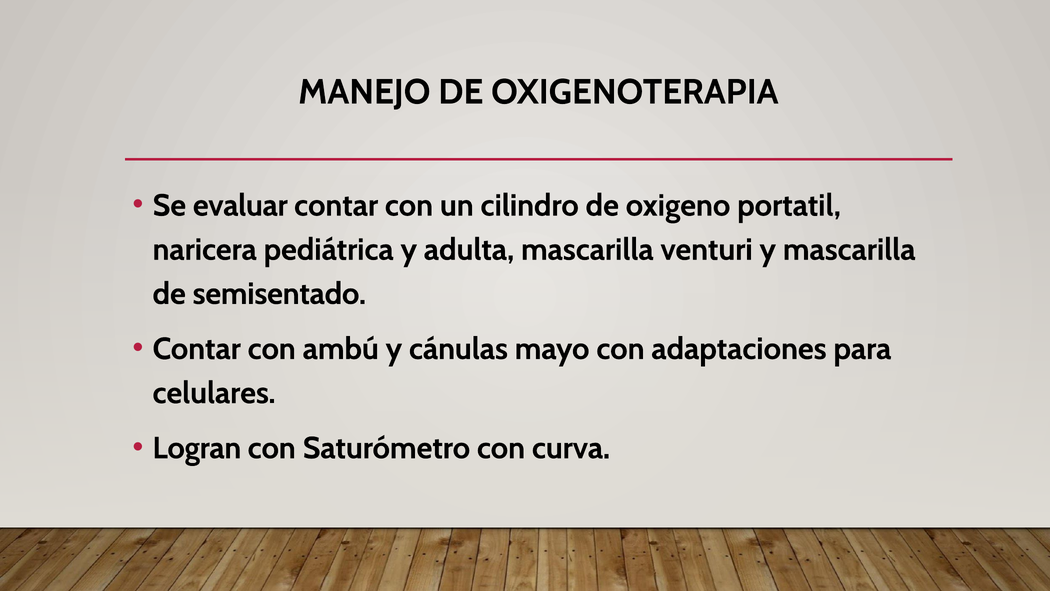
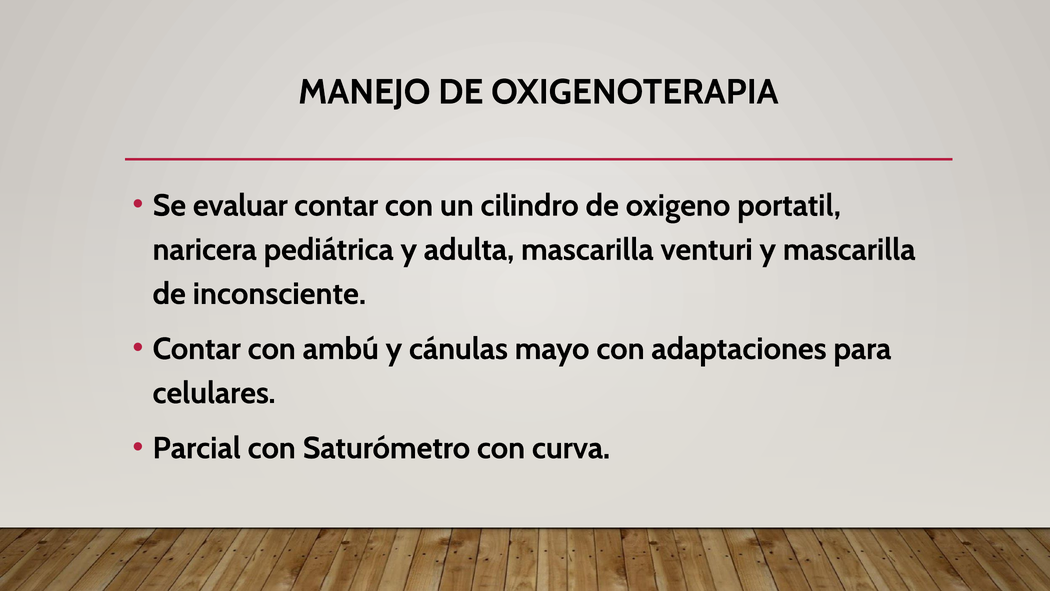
semisentado: semisentado -> inconsciente (279, 294)
Logran: Logran -> Parcial (197, 448)
